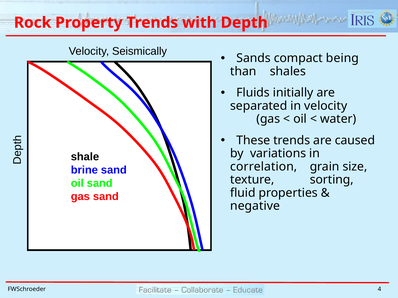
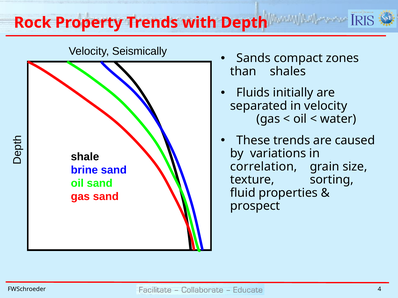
being: being -> zones (342, 58)
negative: negative -> prospect (255, 206)
